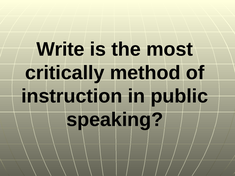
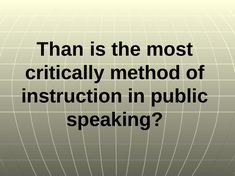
Write: Write -> Than (60, 49)
